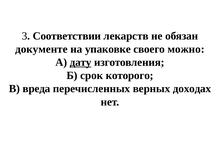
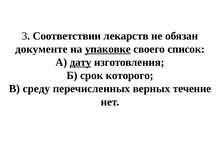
упаковке underline: none -> present (108, 49)
можно: можно -> список (186, 49)
вреда: вреда -> среду (36, 89)
доходах: доходах -> течение (192, 89)
